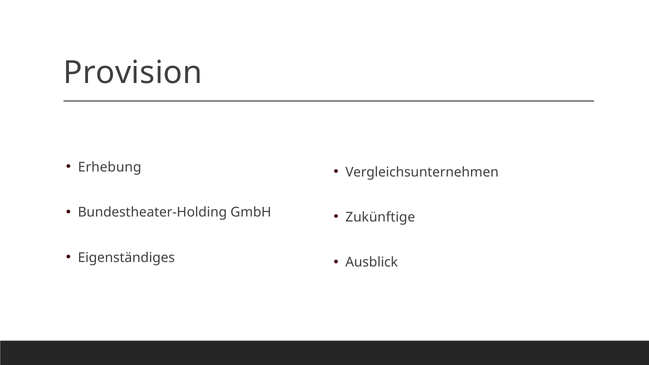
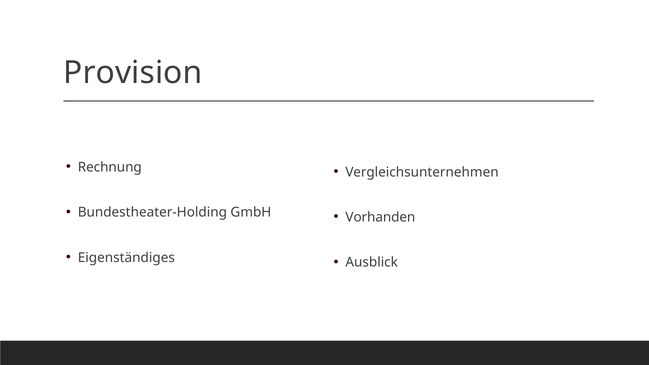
Erhebung: Erhebung -> Rechnung (110, 167)
Zukünftige: Zukünftige -> Vorhanden (380, 217)
